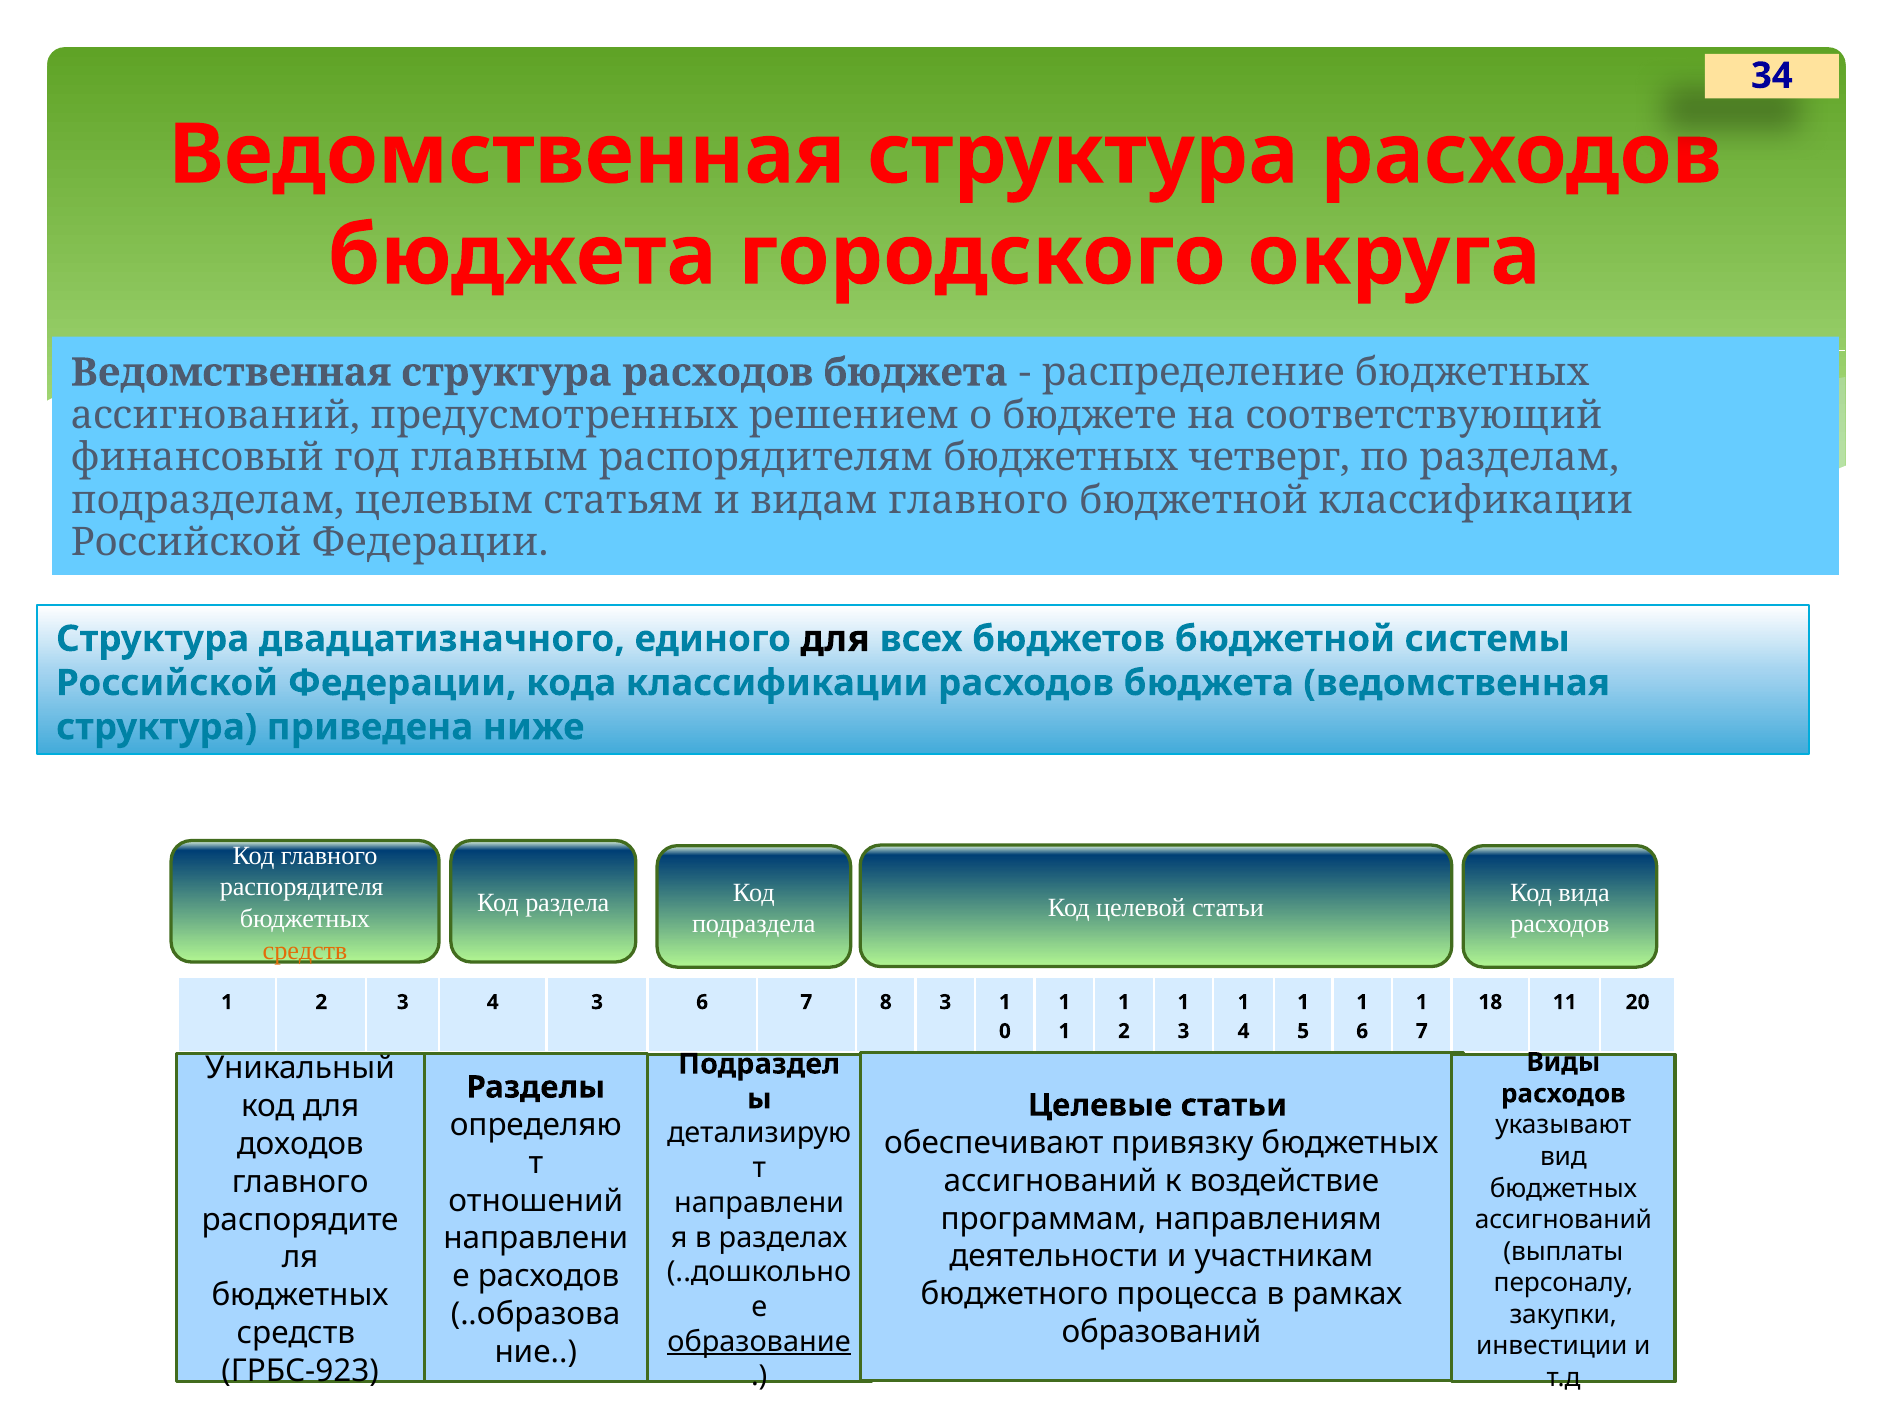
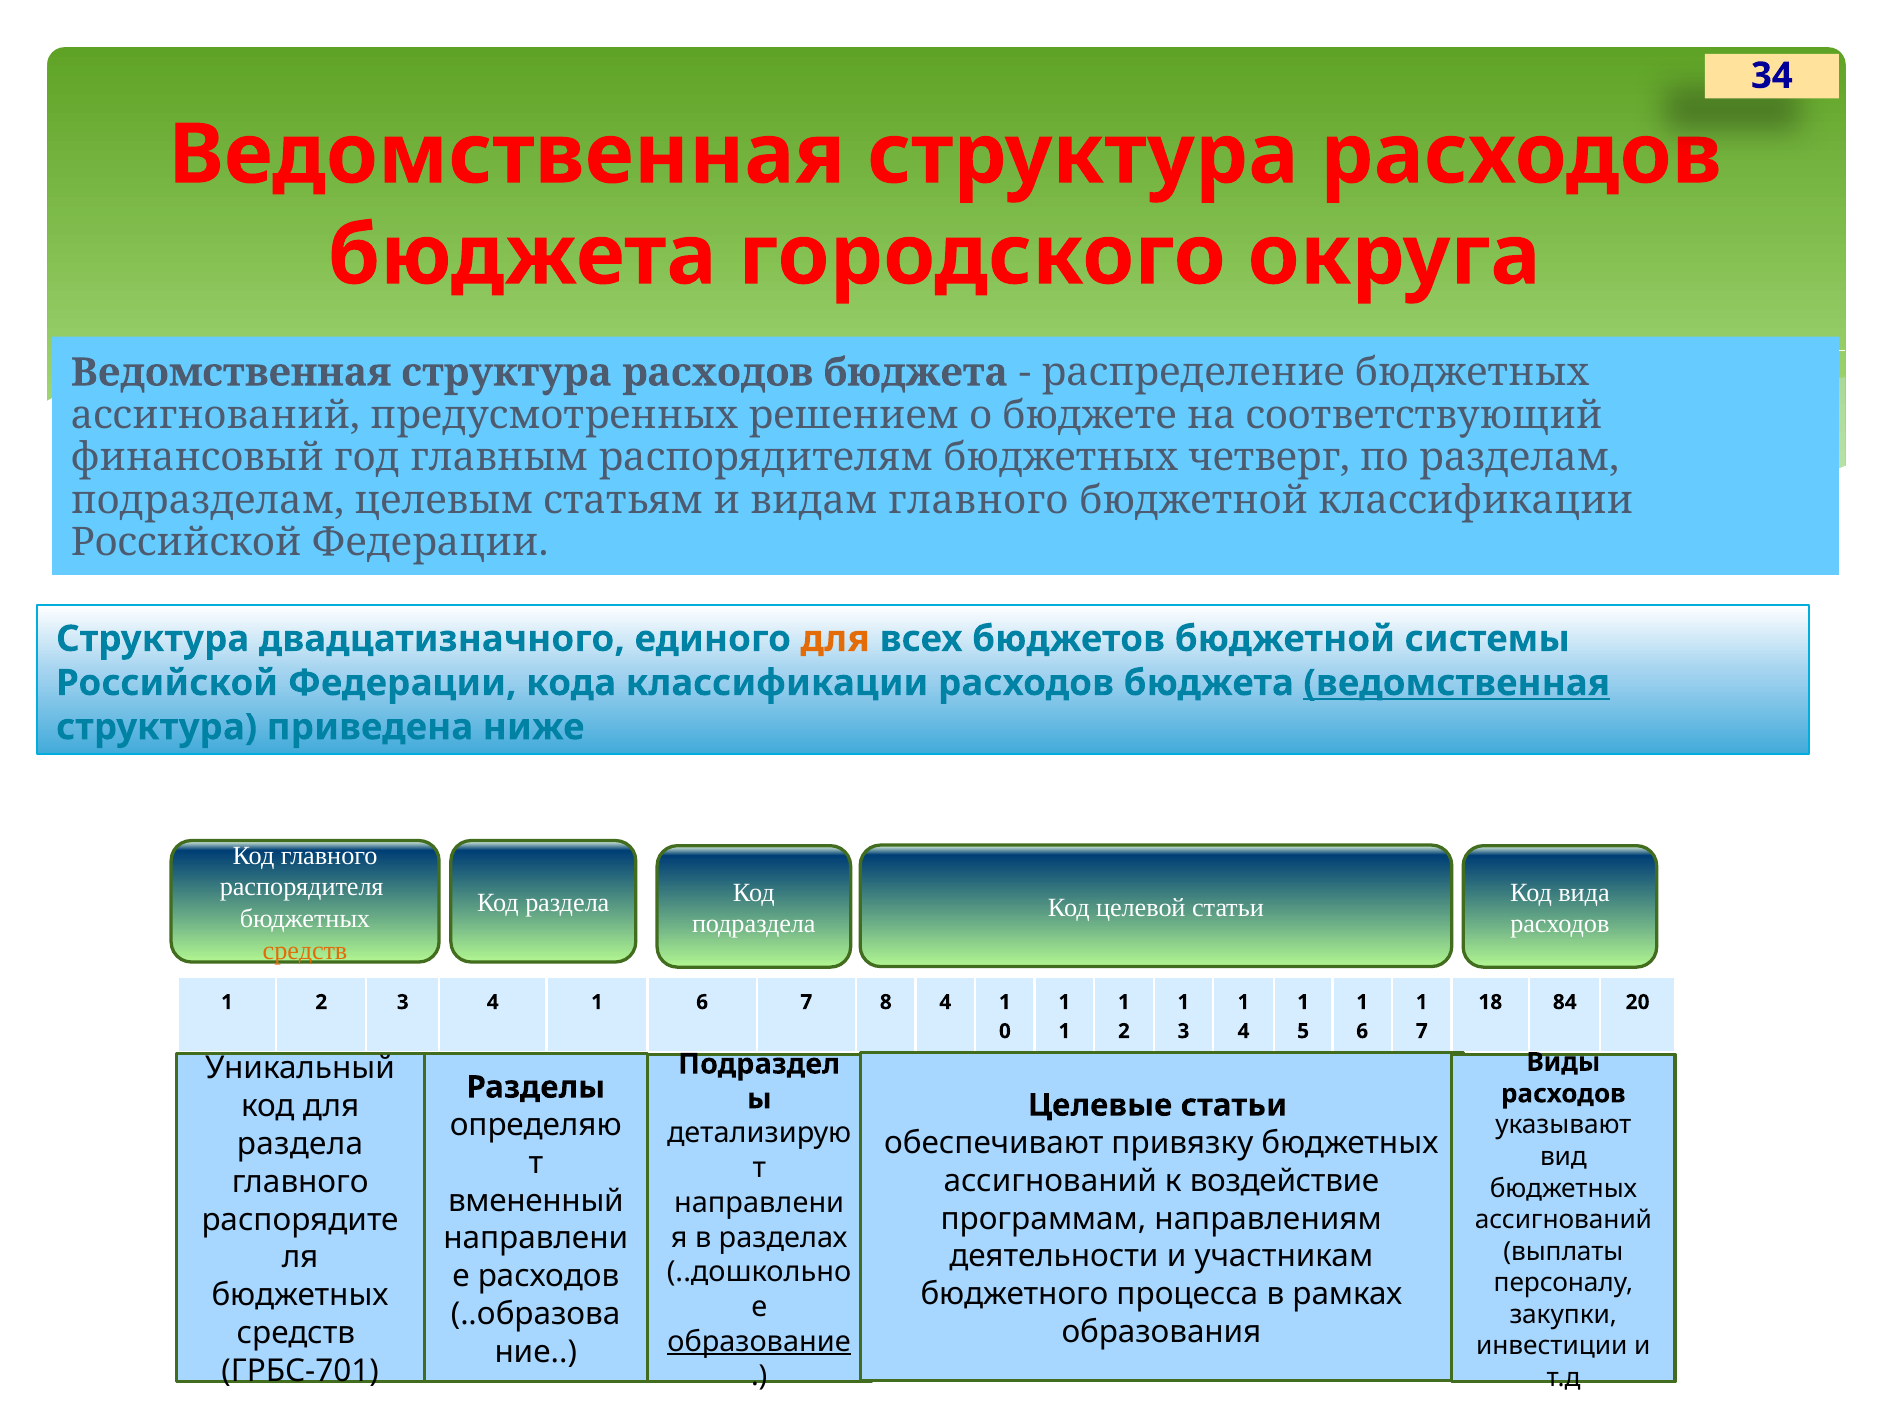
для colour: black -> orange (835, 639)
ведомственная underline: none -> present (1457, 683)
3 4 3: 3 -> 1 (597, 1002)
8 3: 3 -> 4 (945, 1002)
11: 11 -> 84 (1565, 1002)
доходов: доходов -> раздела (300, 1144)
отношений: отношений -> вмененный (536, 1201)
образований: образований -> образования (1161, 1332)
ГРБС-923: ГРБС-923 -> ГРБС-701 (300, 1371)
